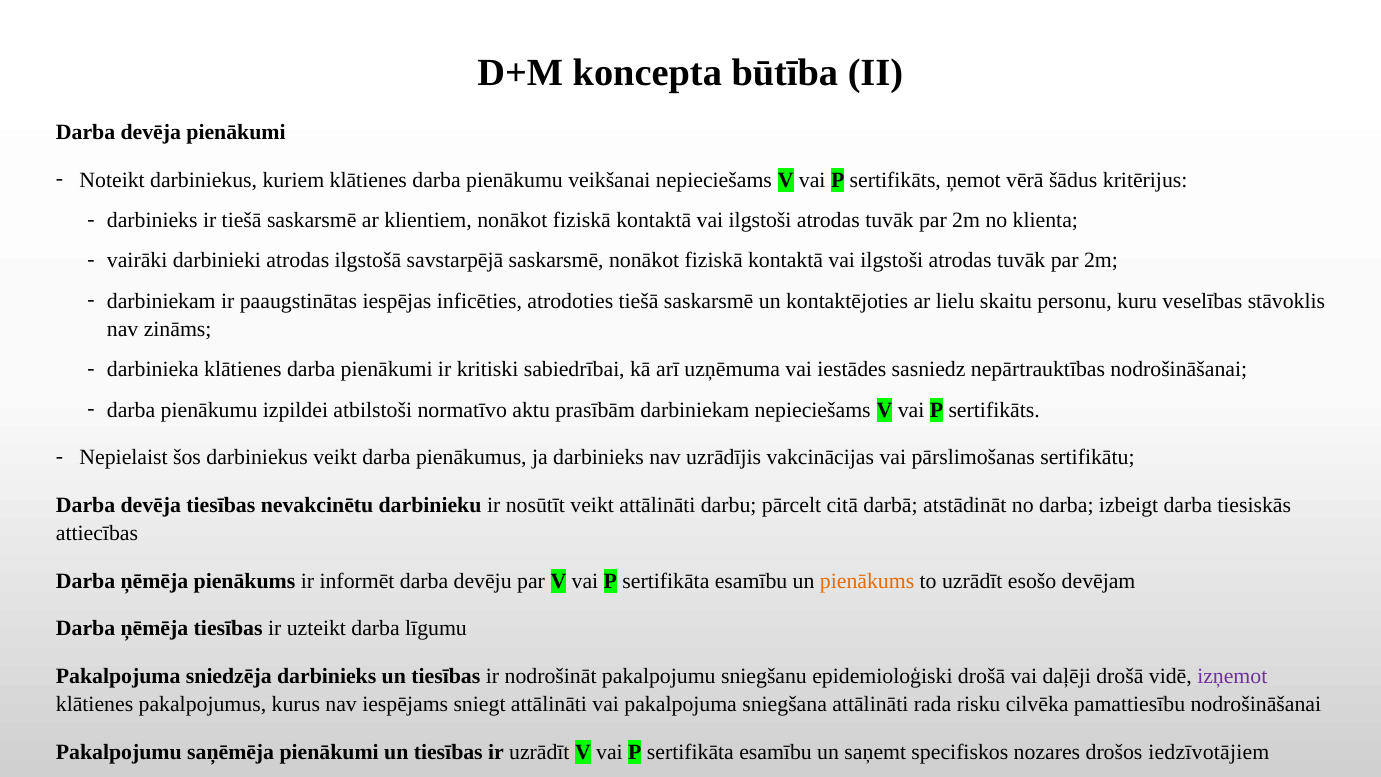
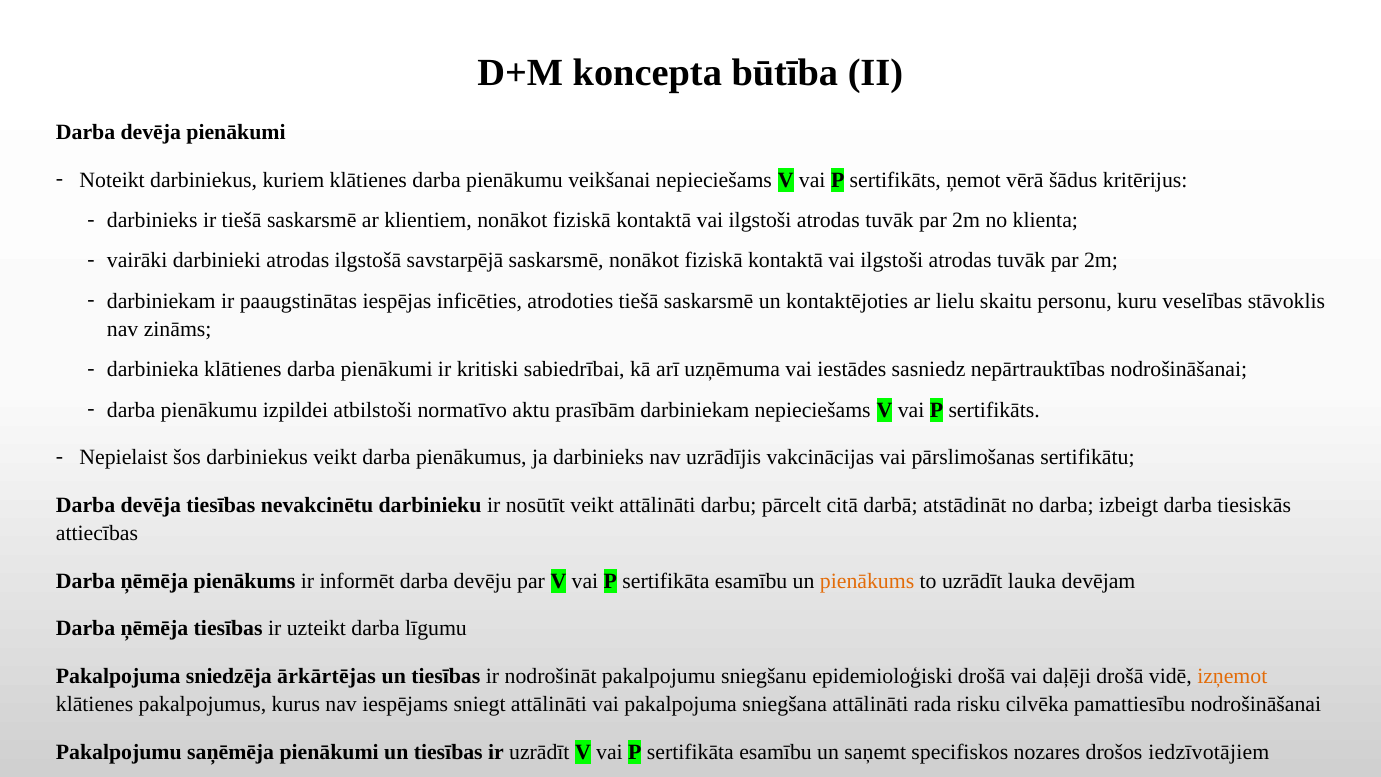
esošo: esošo -> lauka (1032, 581)
sniedzēja darbinieks: darbinieks -> ārkārtējas (327, 676)
izņemot colour: purple -> orange (1232, 676)
